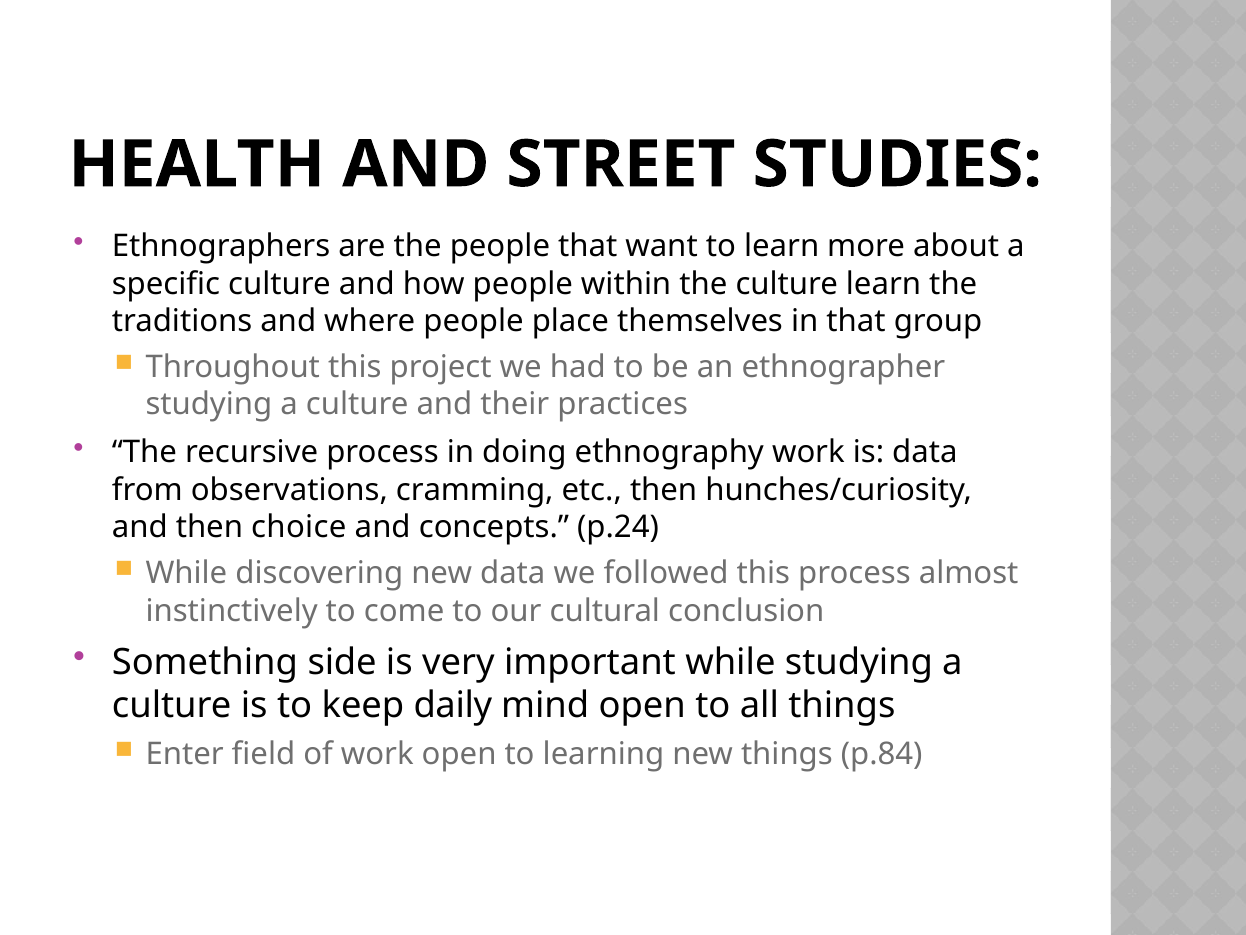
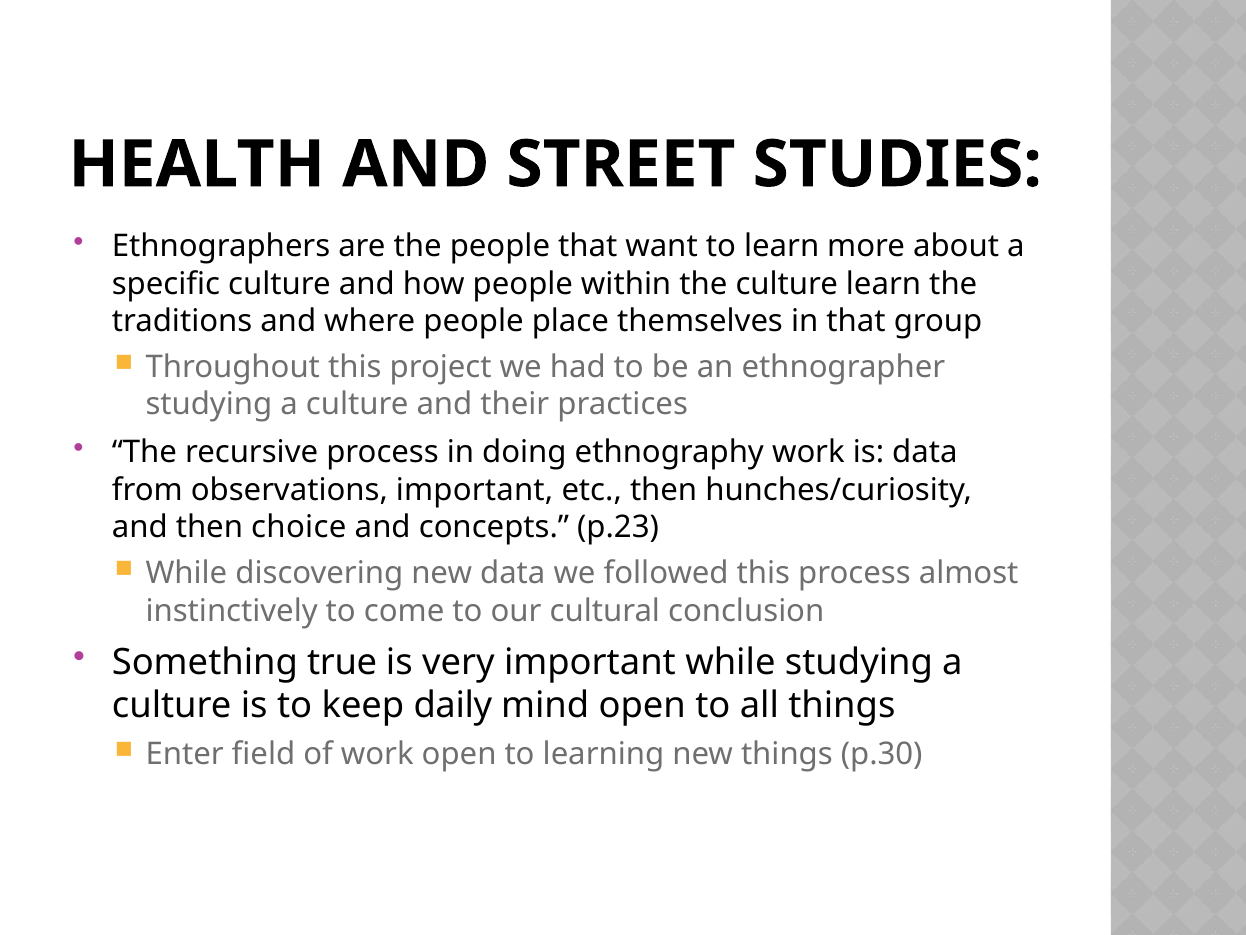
observations cramming: cramming -> important (475, 490)
p.24: p.24 -> p.23 (618, 527)
side: side -> true (342, 662)
p.84: p.84 -> p.30 (882, 754)
